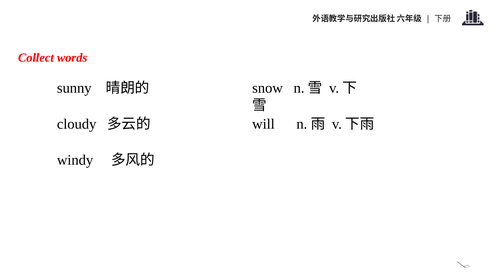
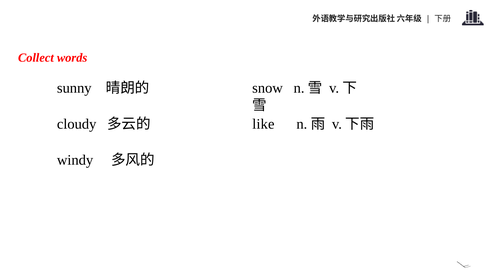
will: will -> like (263, 124)
